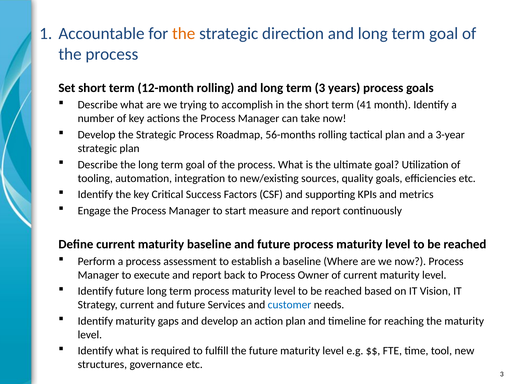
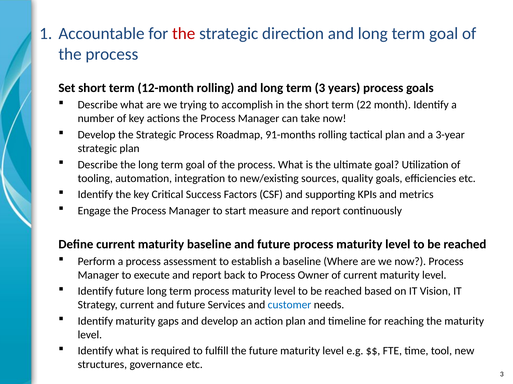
the colour: orange -> red (184, 34)
41: 41 -> 22 (364, 105)
56-months: 56-months -> 91-months (291, 135)
